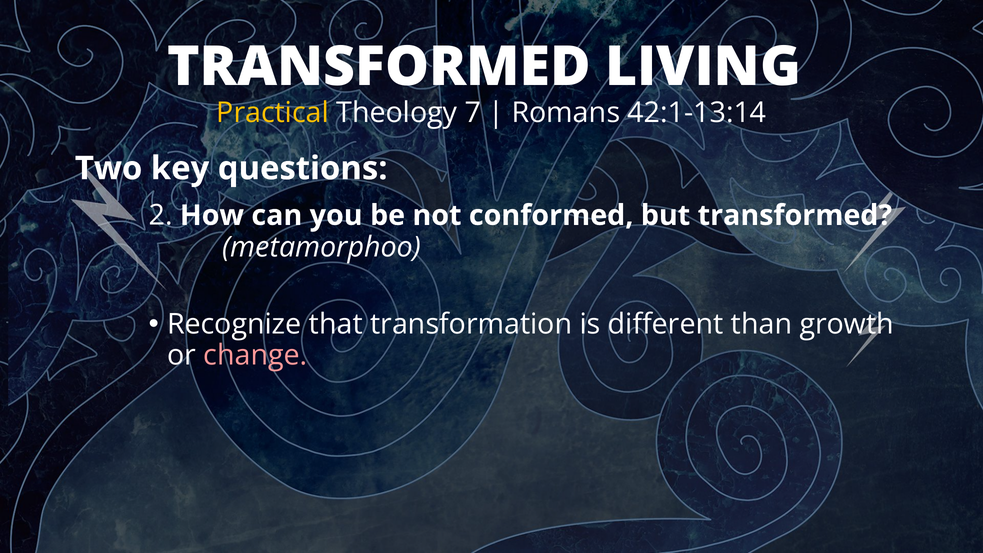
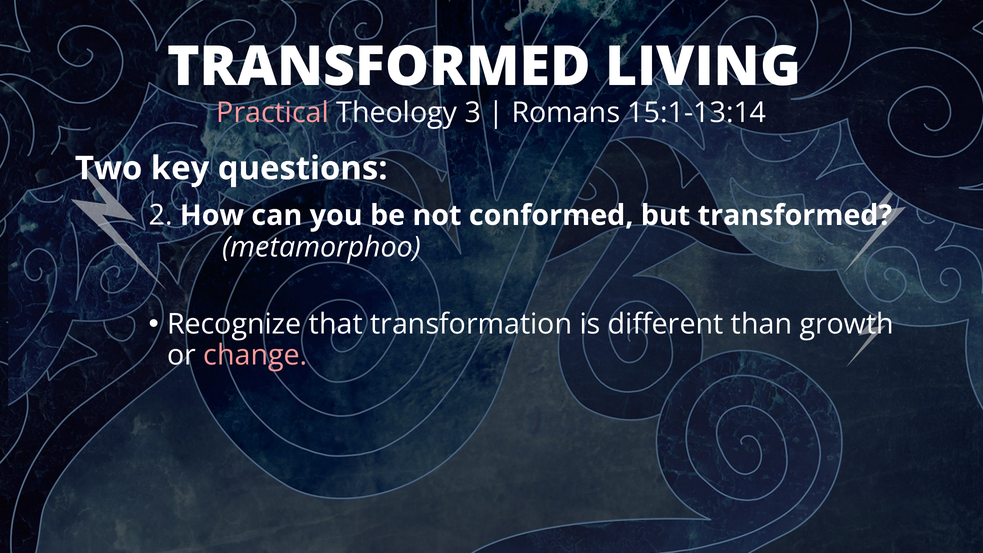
Practical colour: yellow -> pink (273, 113)
7: 7 -> 3 (473, 113)
42:1-13:14: 42:1-13:14 -> 15:1-13:14 (697, 113)
